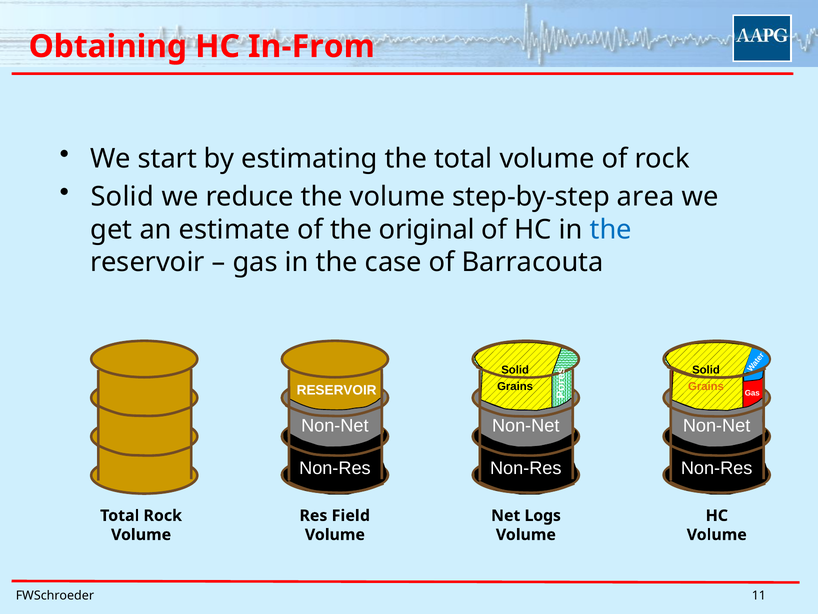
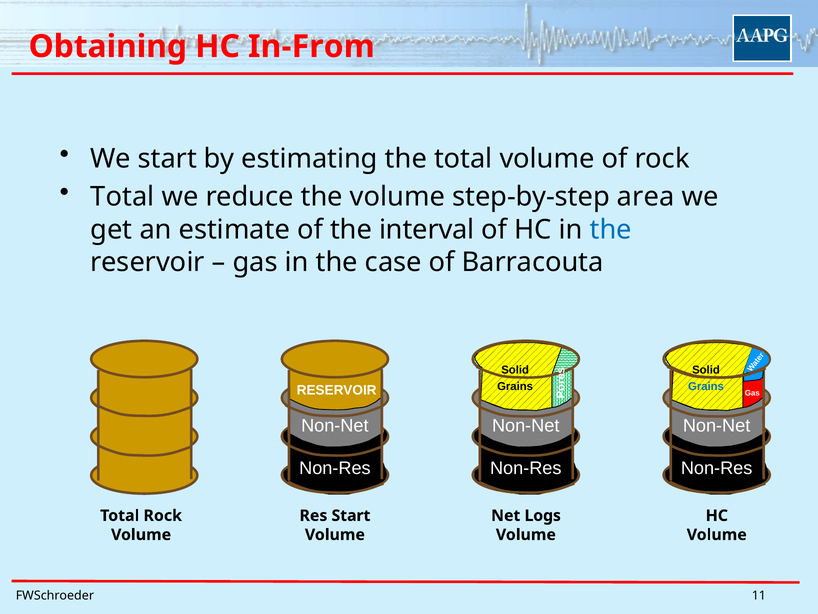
Solid: Solid -> Total (122, 197)
original: original -> interval (427, 229)
Grains colour: orange -> blue (706, 386)
Res Field: Field -> Start (351, 515)
